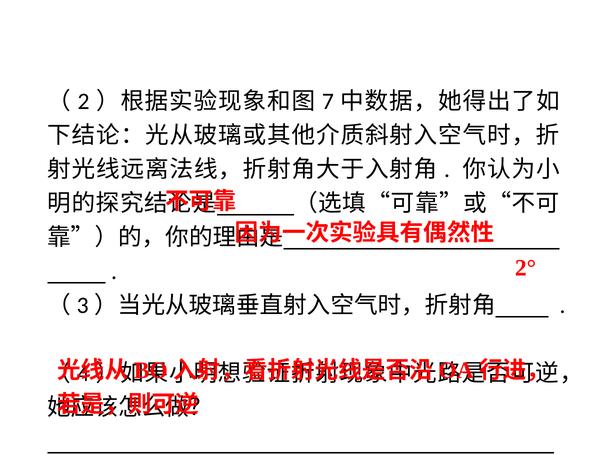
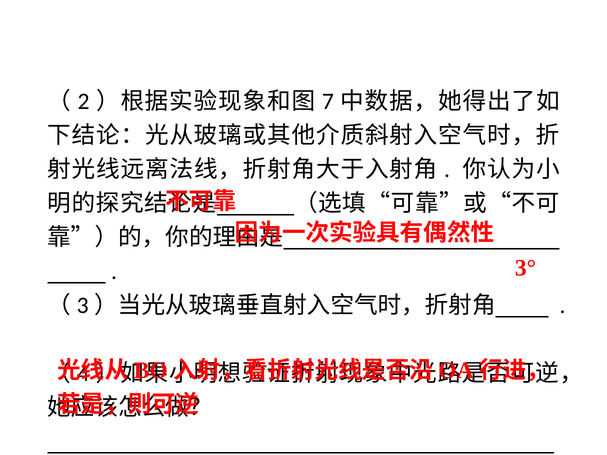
2°: 2° -> 3° (526, 268)
